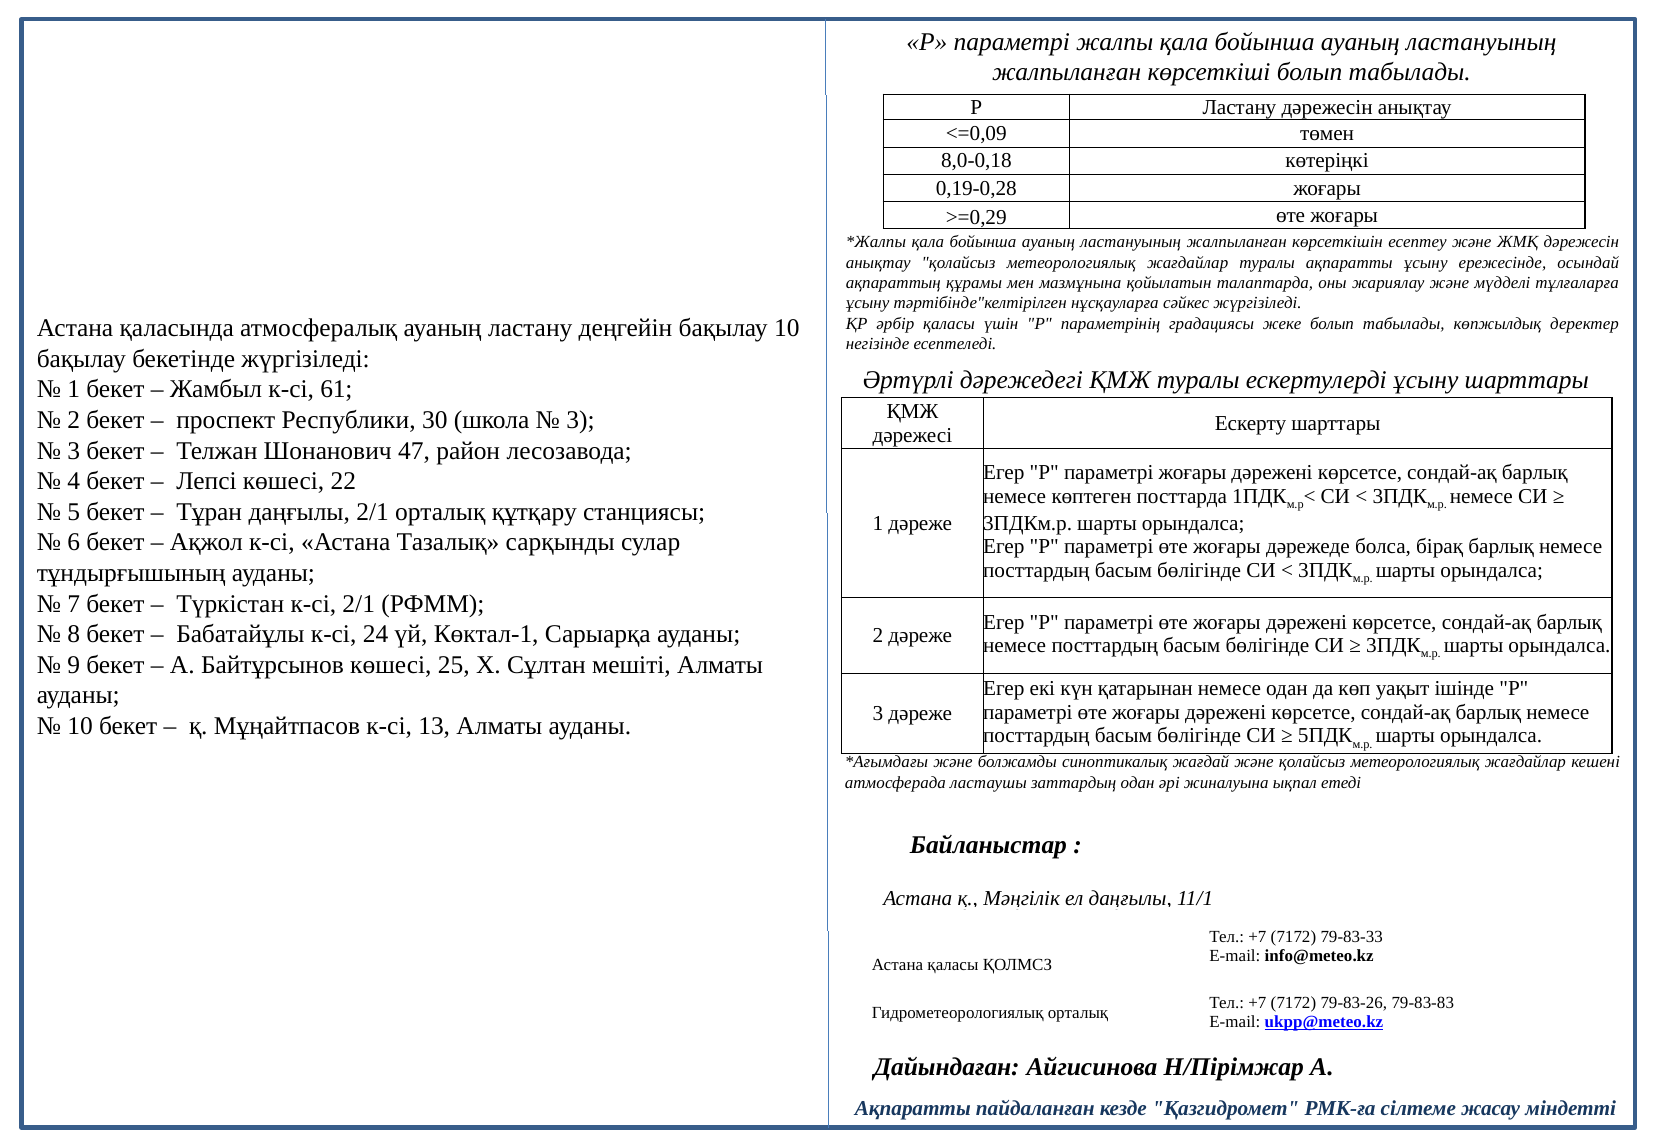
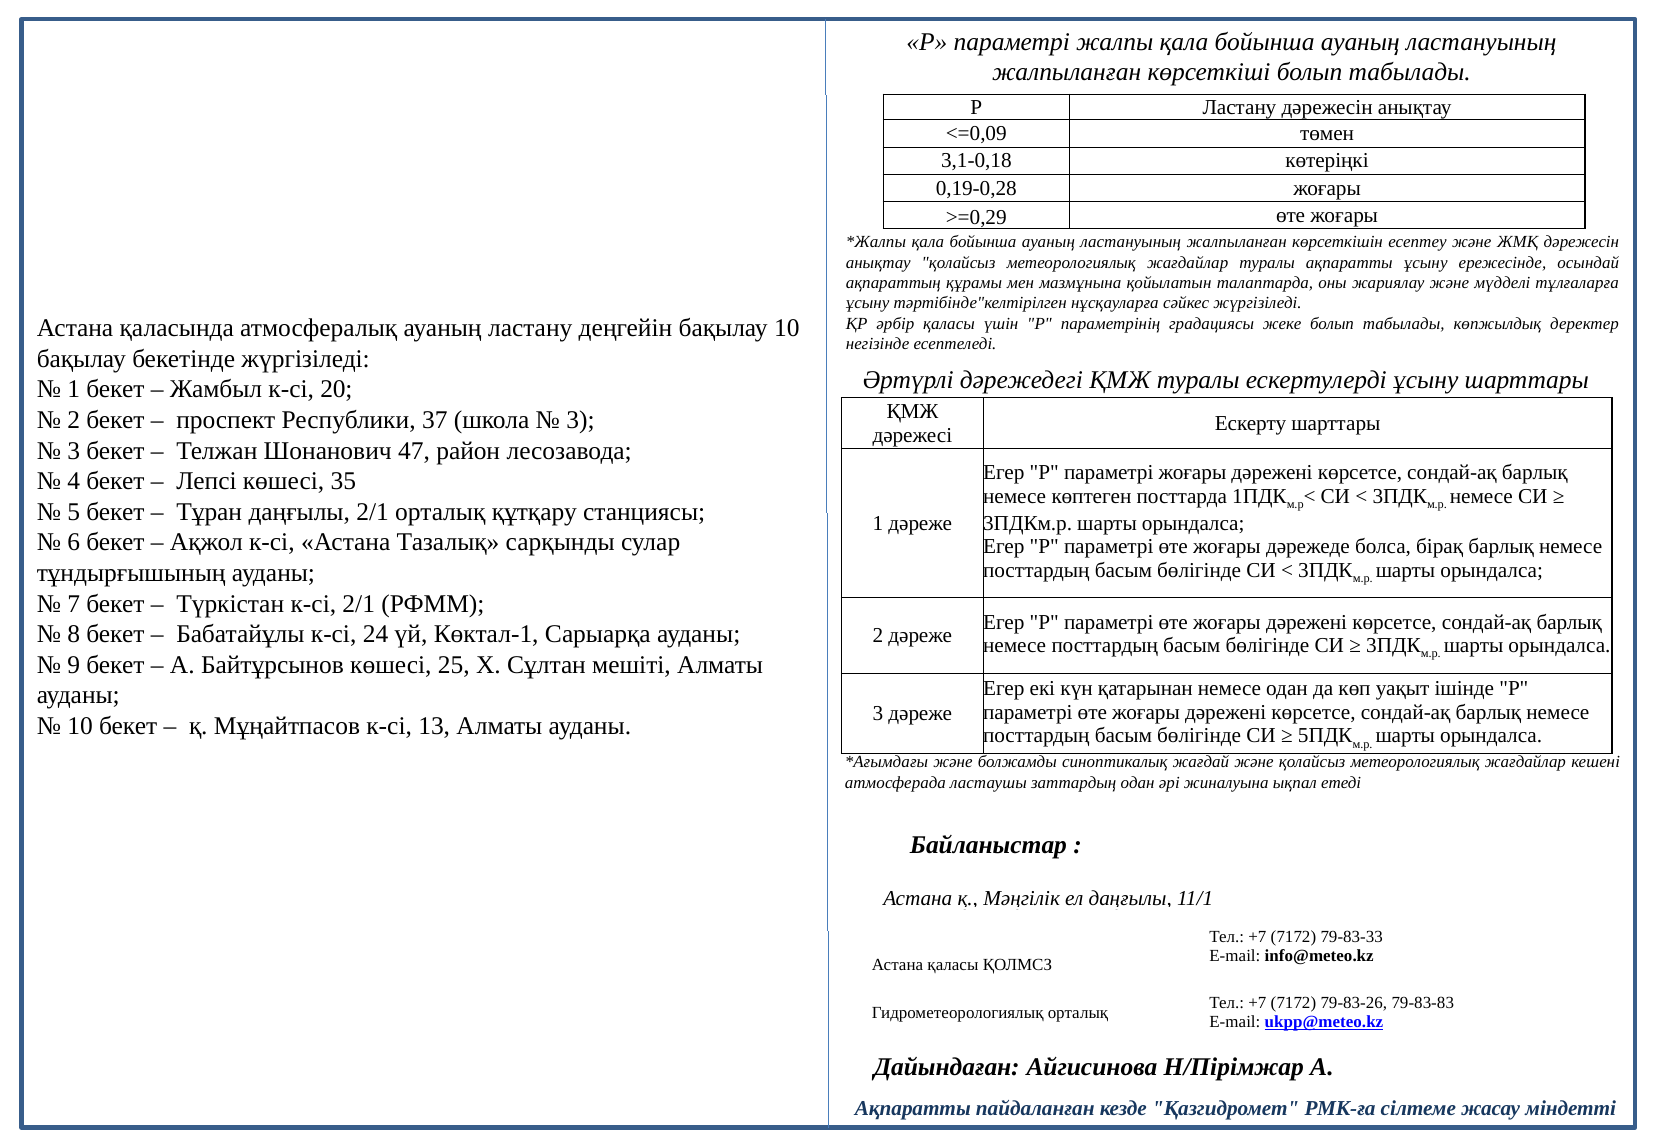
8,0-0,18: 8,0-0,18 -> 3,1-0,18 (976, 161)
61: 61 -> 20 (336, 390)
30: 30 -> 37 (435, 420)
22: 22 -> 35 (343, 481)
